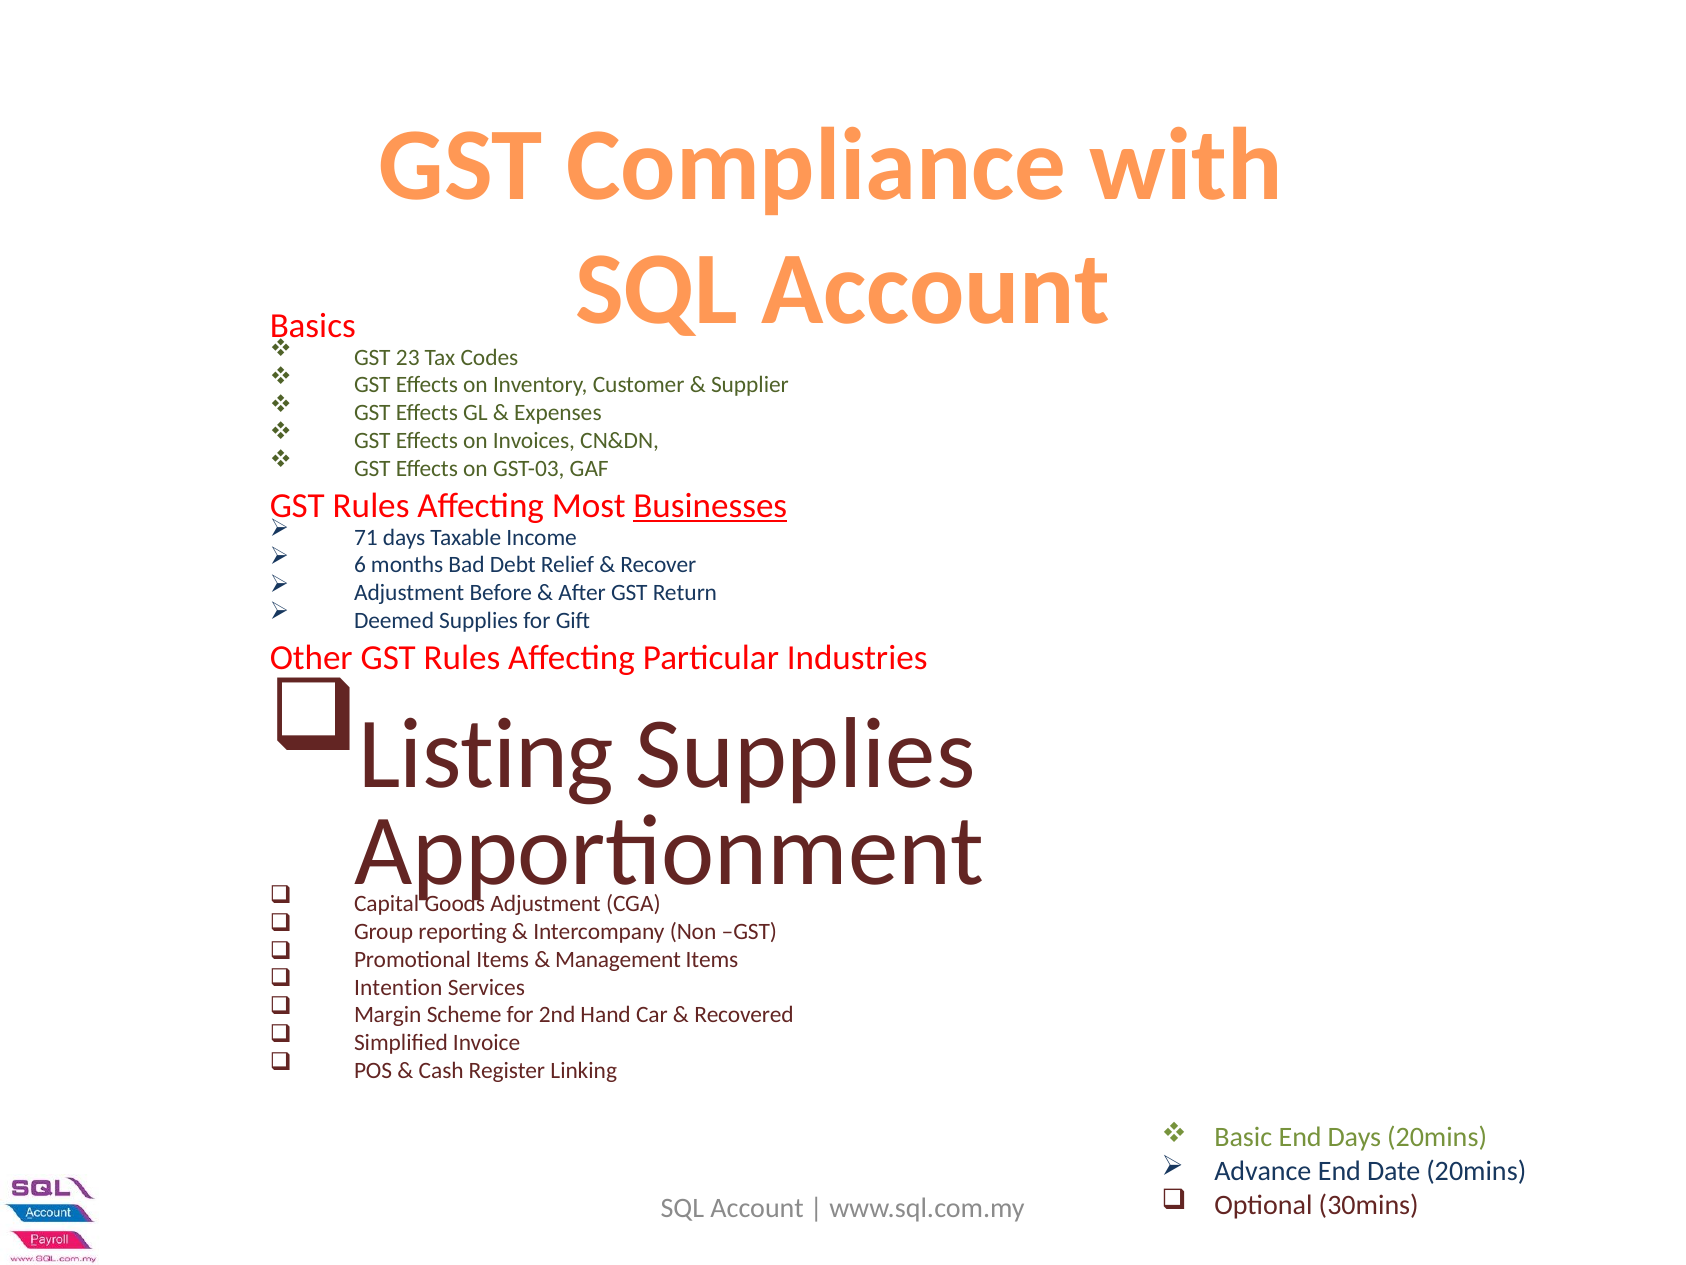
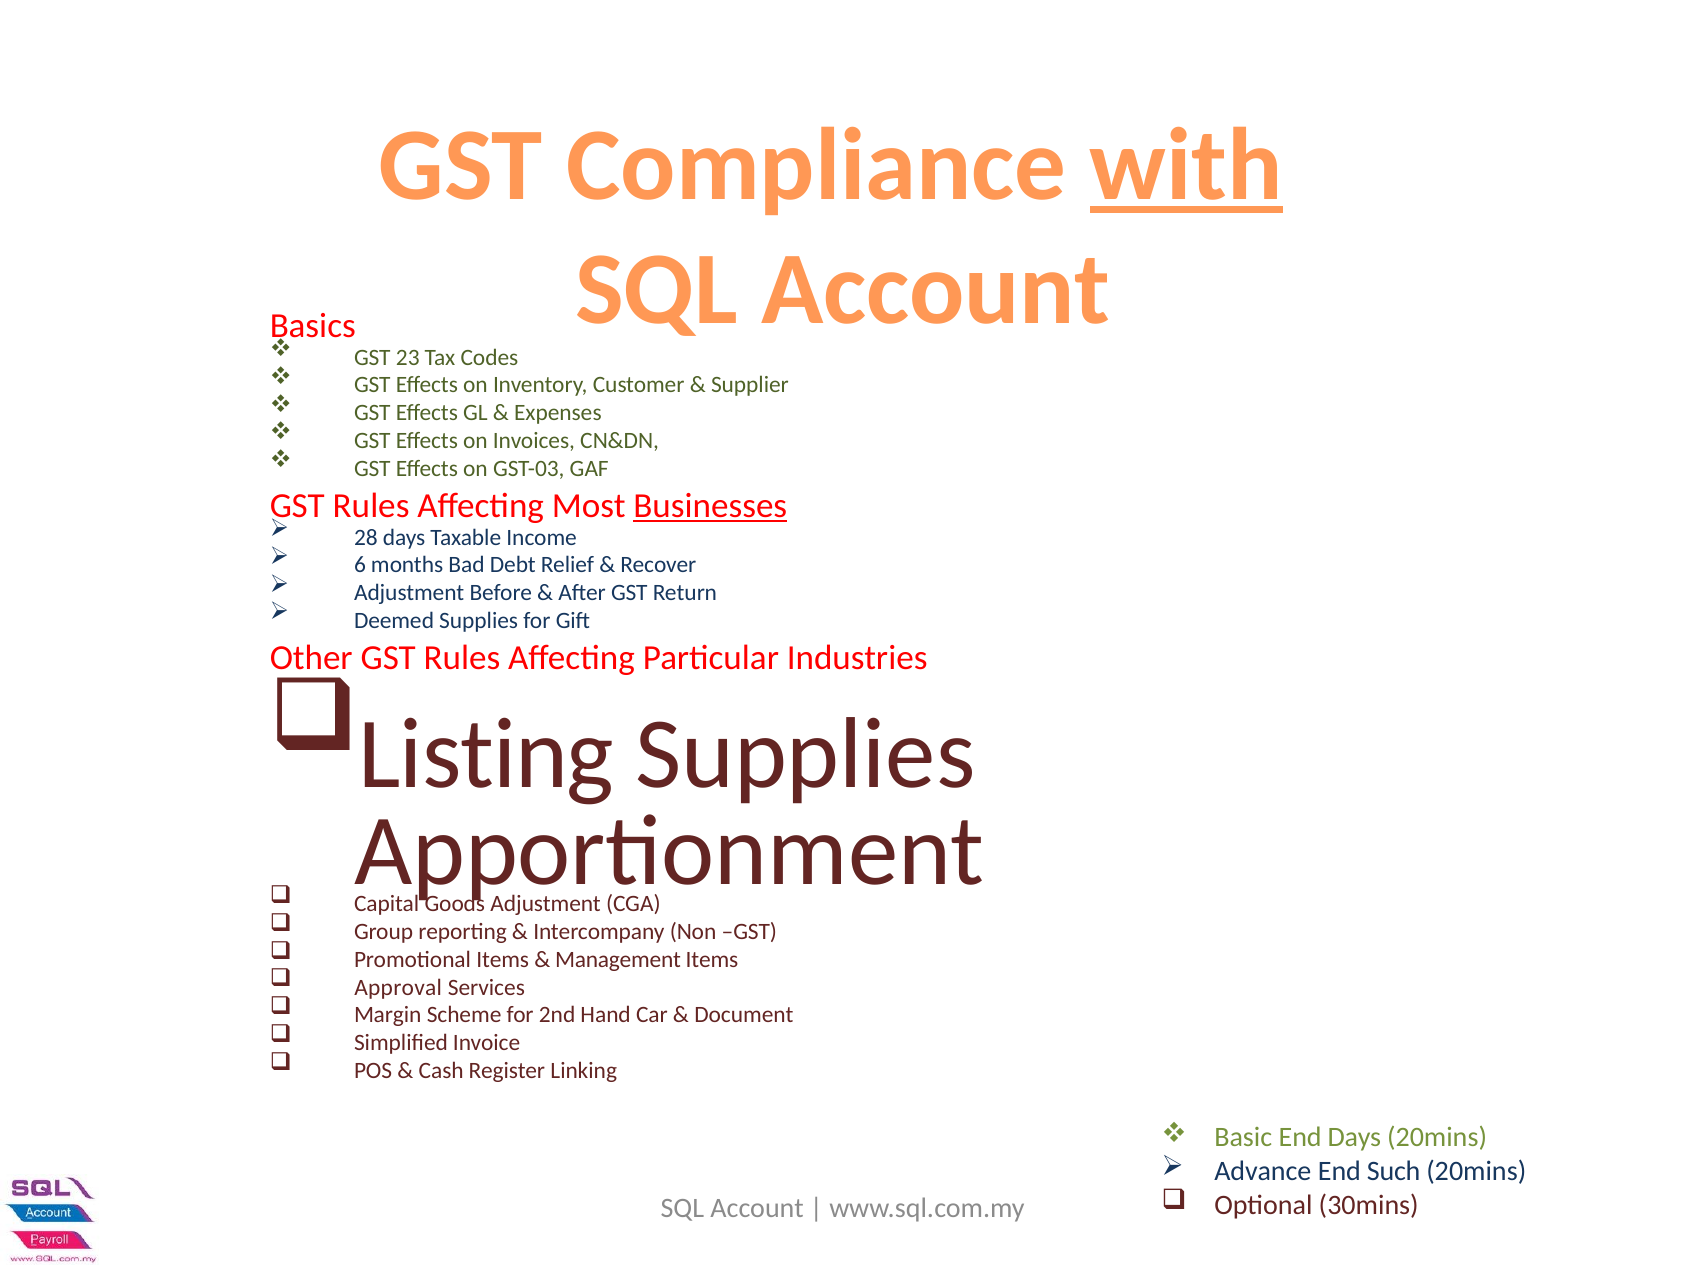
with underline: none -> present (1186, 165)
71: 71 -> 28 (366, 537)
Intention: Intention -> Approval (398, 987)
Recovered: Recovered -> Document (744, 1015)
Date: Date -> Such (1394, 1171)
